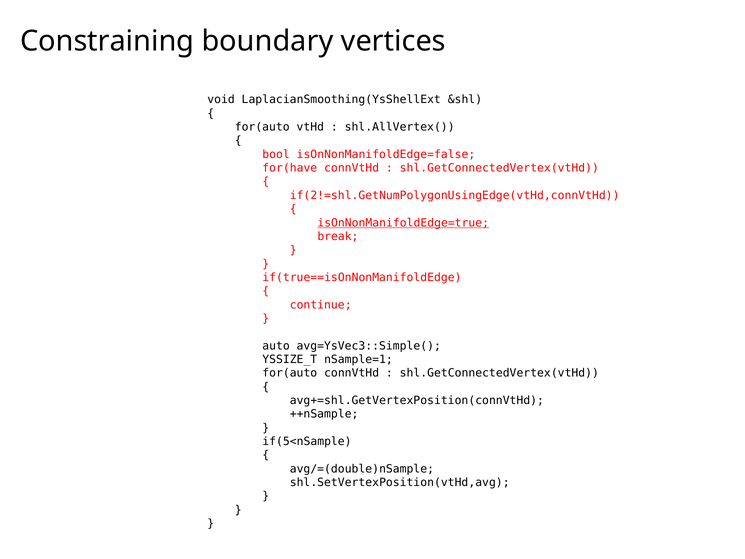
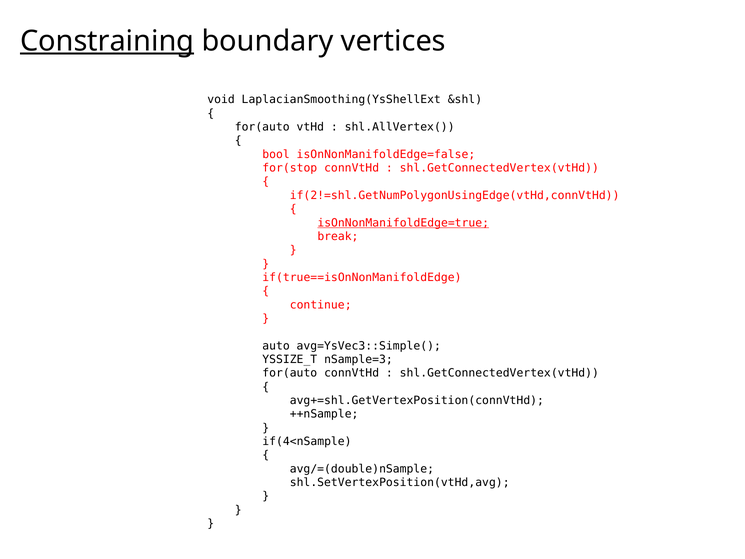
Constraining underline: none -> present (107, 41)
for(have: for(have -> for(stop (290, 168)
nSample=1: nSample=1 -> nSample=3 (358, 359)
if(5<nSample: if(5<nSample -> if(4<nSample (307, 441)
